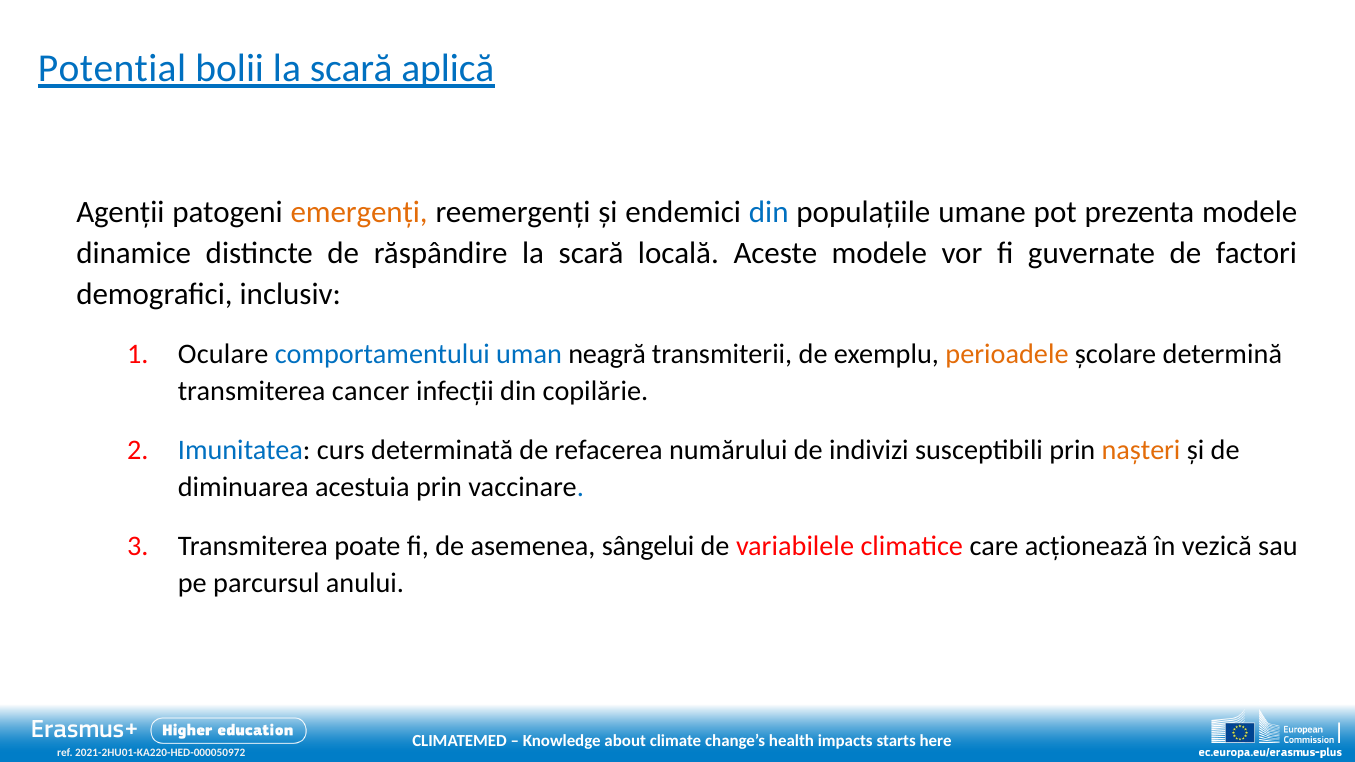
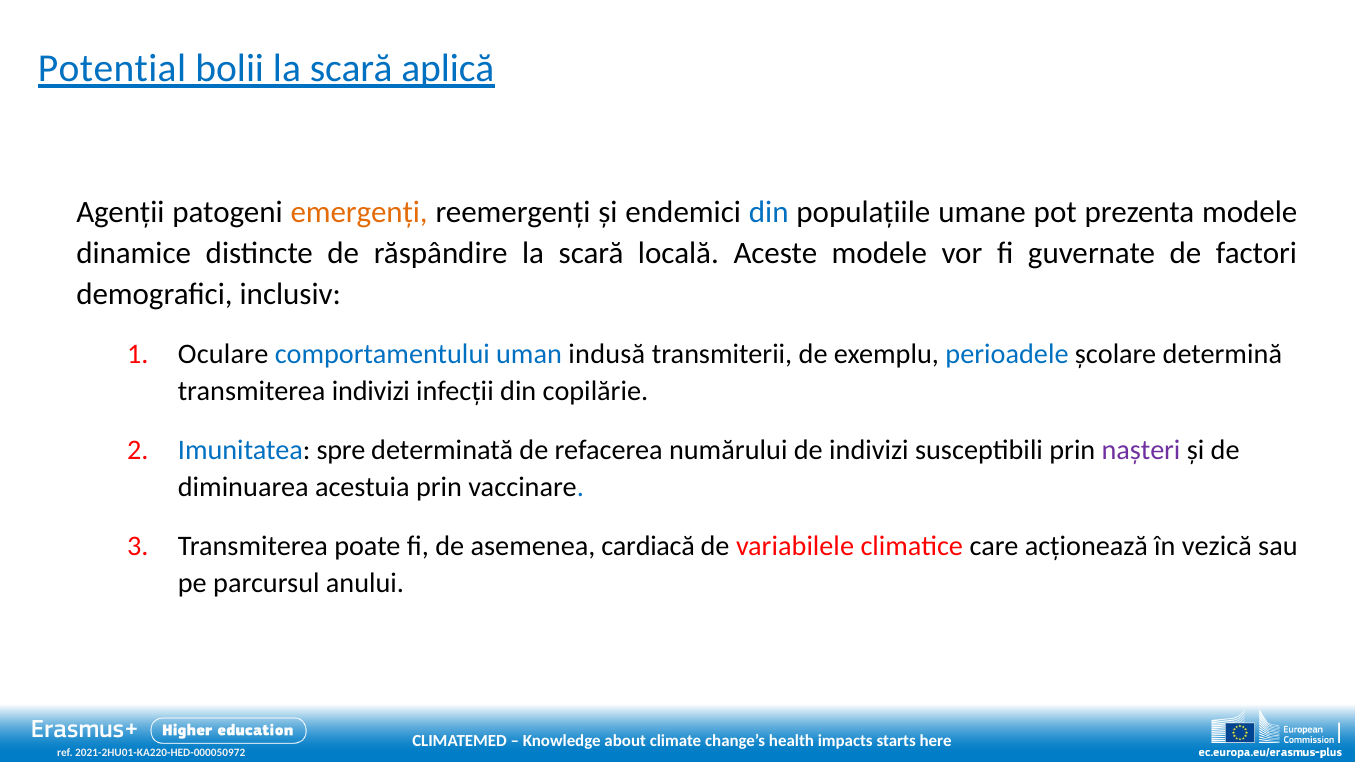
neagră: neagră -> indusă (607, 354)
perioadele colour: orange -> blue (1007, 354)
transmiterea cancer: cancer -> indivizi (371, 392)
curs: curs -> spre (341, 450)
nașteri colour: orange -> purple (1141, 450)
sângelui: sângelui -> cardiacă (648, 546)
